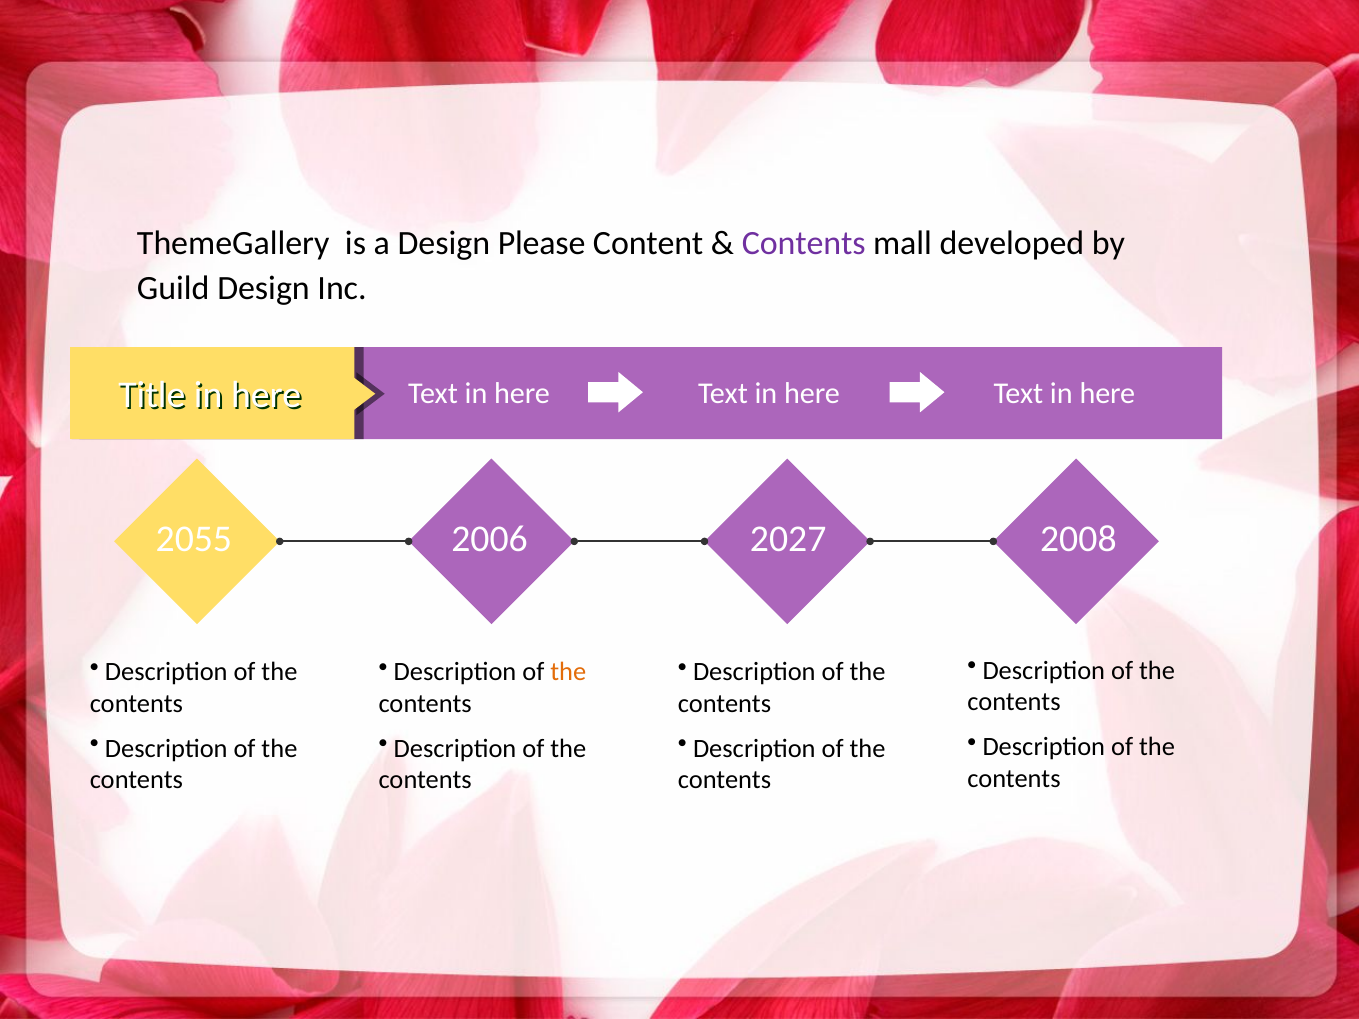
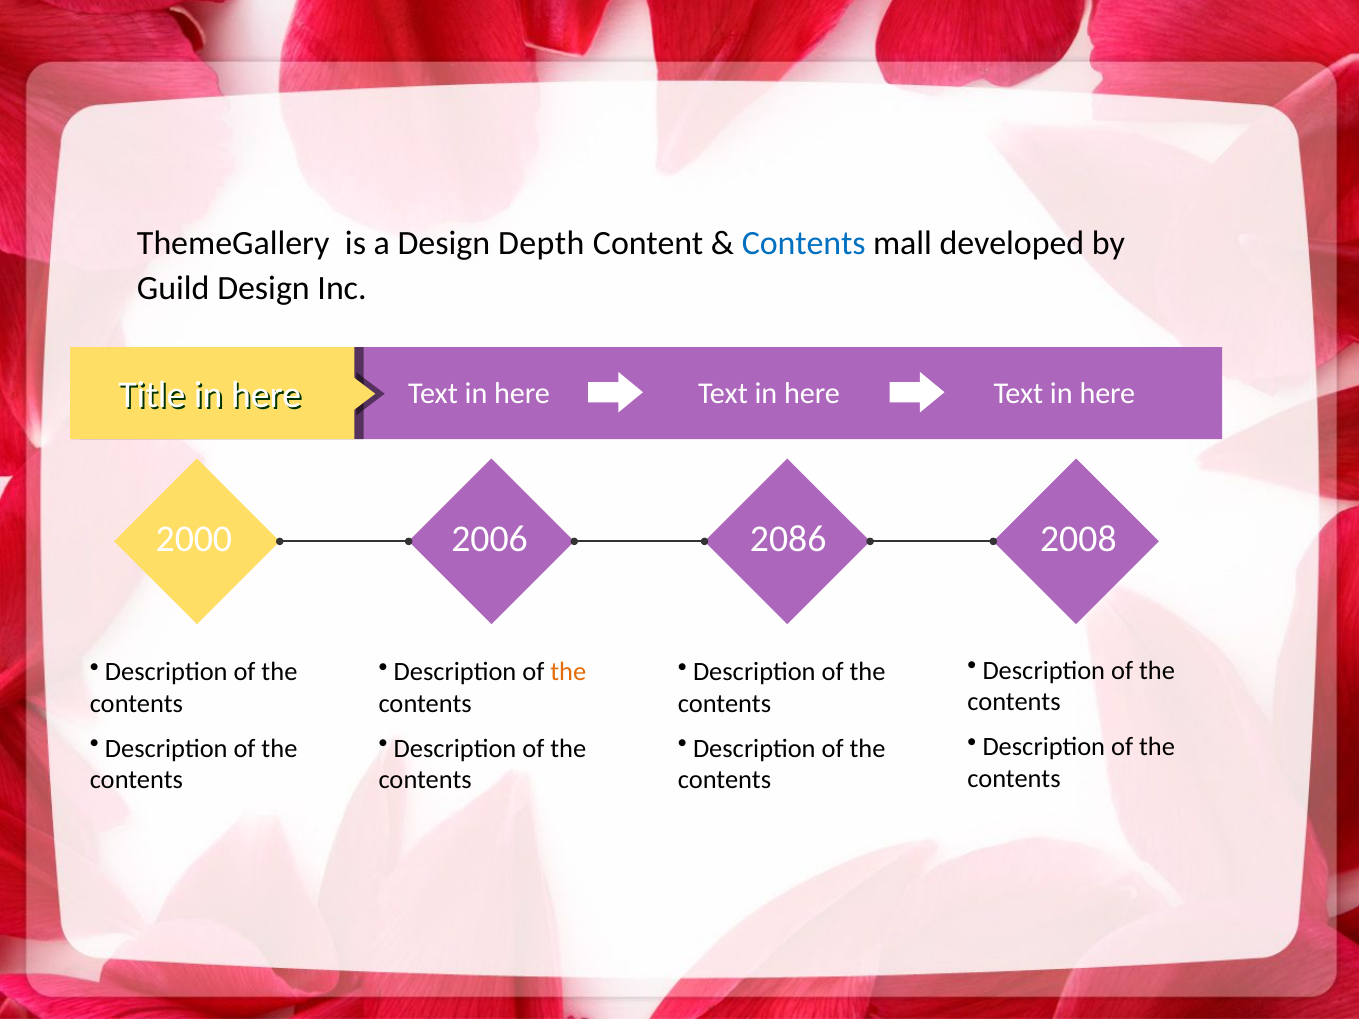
Please: Please -> Depth (541, 243)
Contents colour: purple -> blue (804, 243)
2055: 2055 -> 2000 (194, 539)
2027: 2027 -> 2086 (788, 539)
